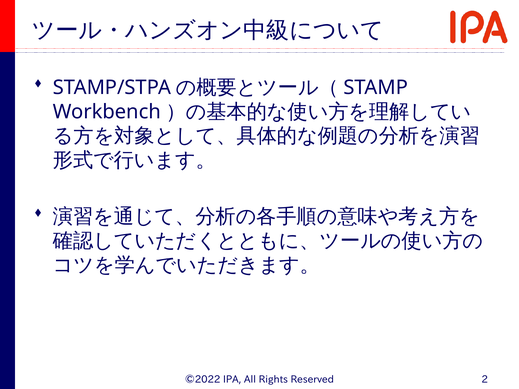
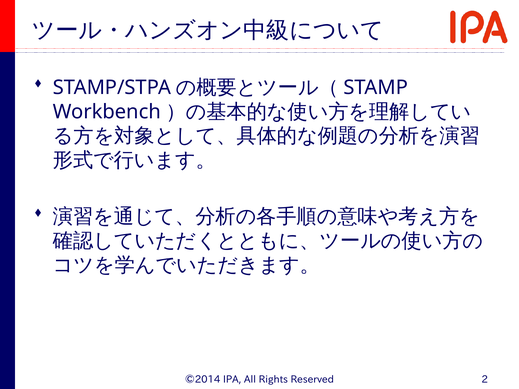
©2022: ©2022 -> ©2014 (203, 380)
